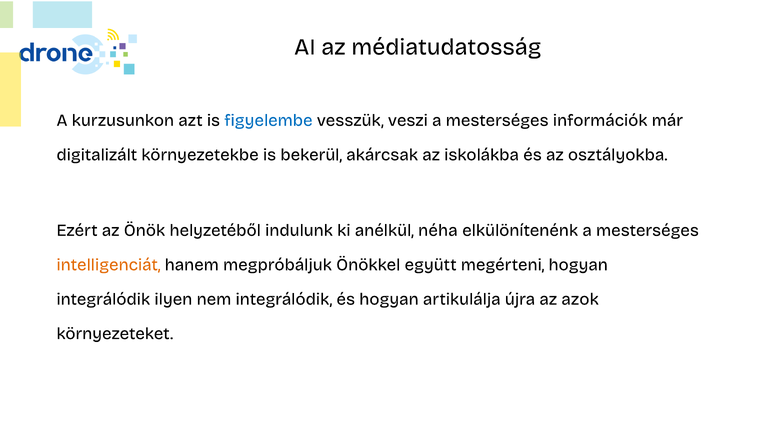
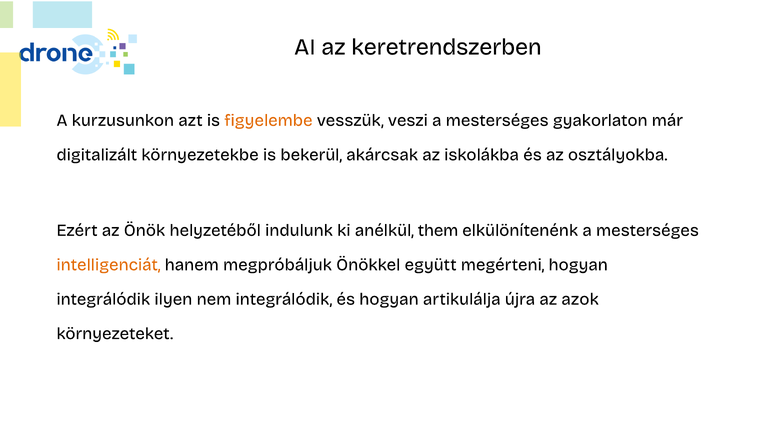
médiatudatosság: médiatudatosság -> keretrendszerben (446, 47)
figyelembe colour: blue -> orange (268, 120)
információk: információk -> gyakorlaton (600, 120)
néha: néha -> them (438, 230)
